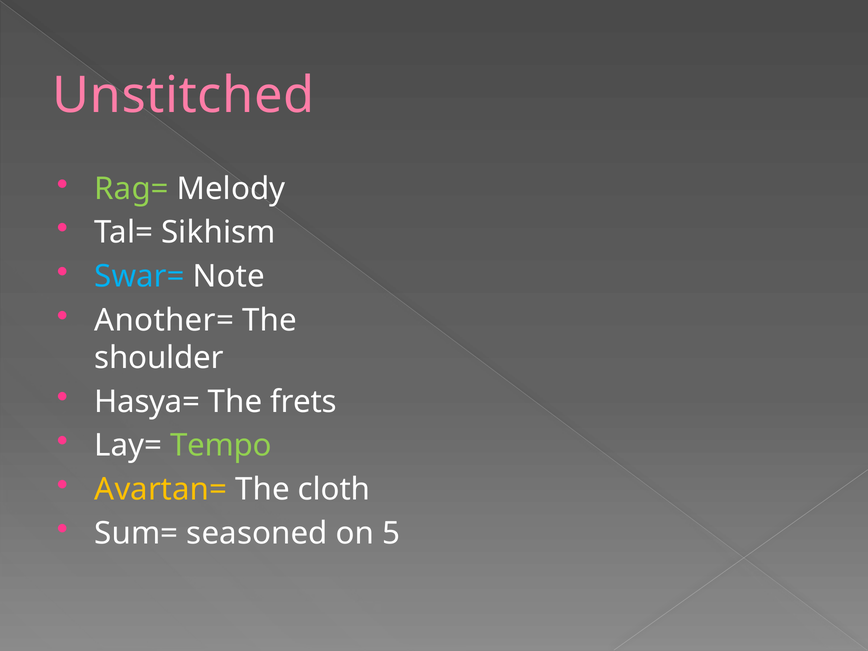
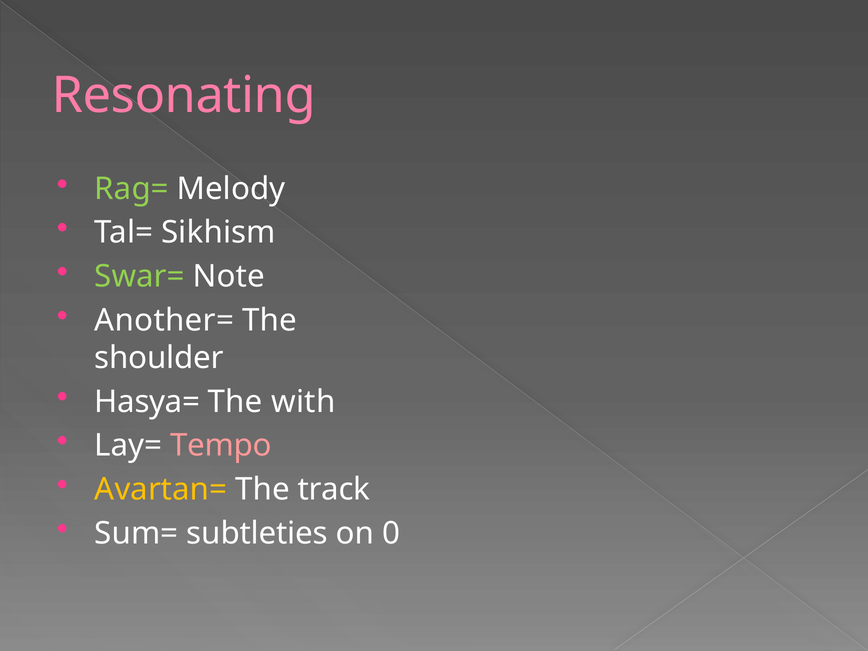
Unstitched: Unstitched -> Resonating (184, 95)
Swar= colour: light blue -> light green (140, 276)
frets: frets -> with (303, 402)
Tempo colour: light green -> pink (221, 446)
cloth: cloth -> track (334, 489)
seasoned: seasoned -> subtleties (257, 533)
5: 5 -> 0 (391, 533)
